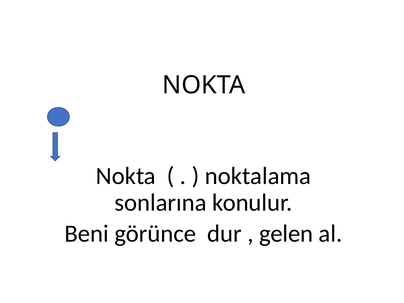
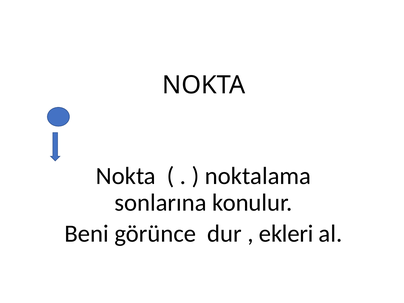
gelen: gelen -> ekleri (286, 234)
